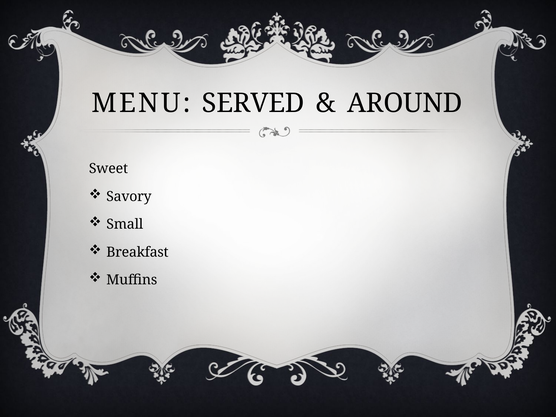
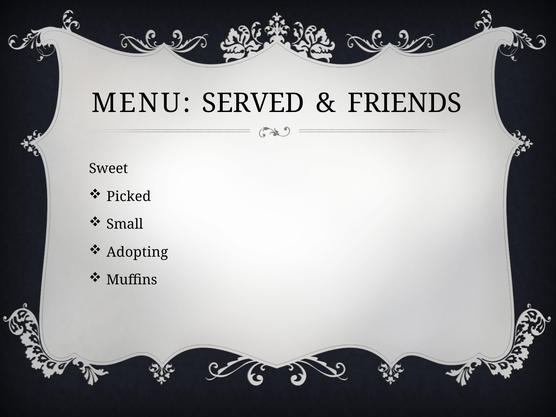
AROUND: AROUND -> FRIENDS (405, 103)
Savory: Savory -> Picked (129, 196)
Breakfast: Breakfast -> Adopting (137, 252)
